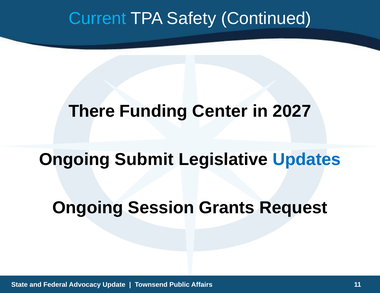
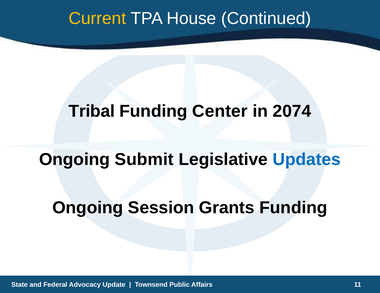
Current colour: light blue -> yellow (97, 18)
Safety: Safety -> House (192, 18)
There: There -> Tribal (92, 111)
2027: 2027 -> 2074 (292, 111)
Grants Request: Request -> Funding (293, 208)
